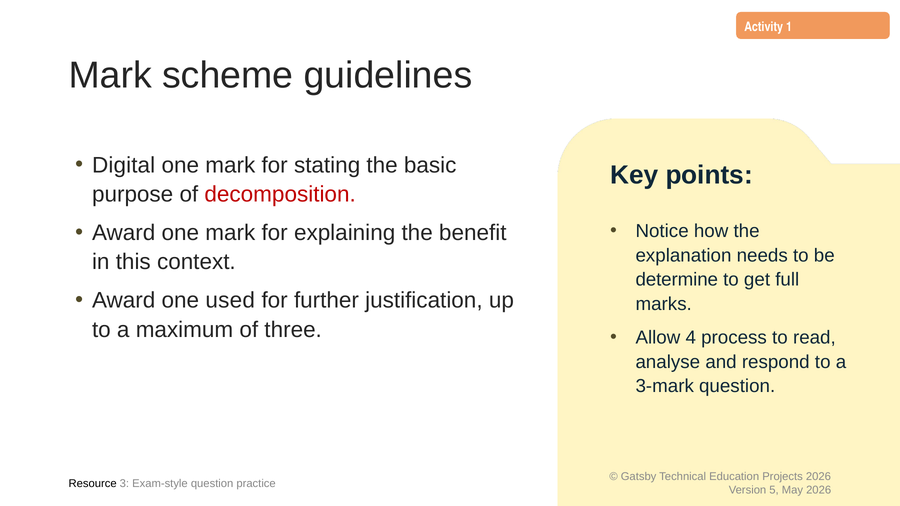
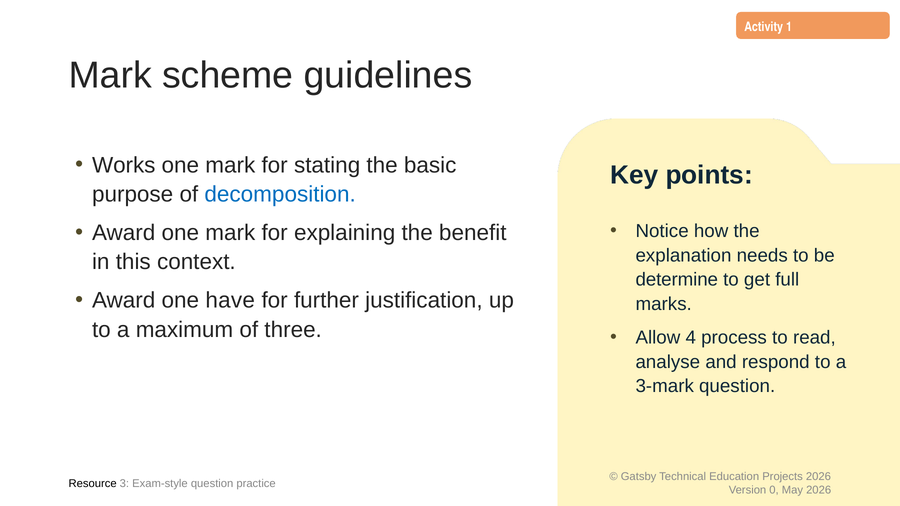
Digital: Digital -> Works (124, 165)
decomposition colour: red -> blue (280, 194)
used: used -> have (230, 301)
5: 5 -> 0 (774, 490)
